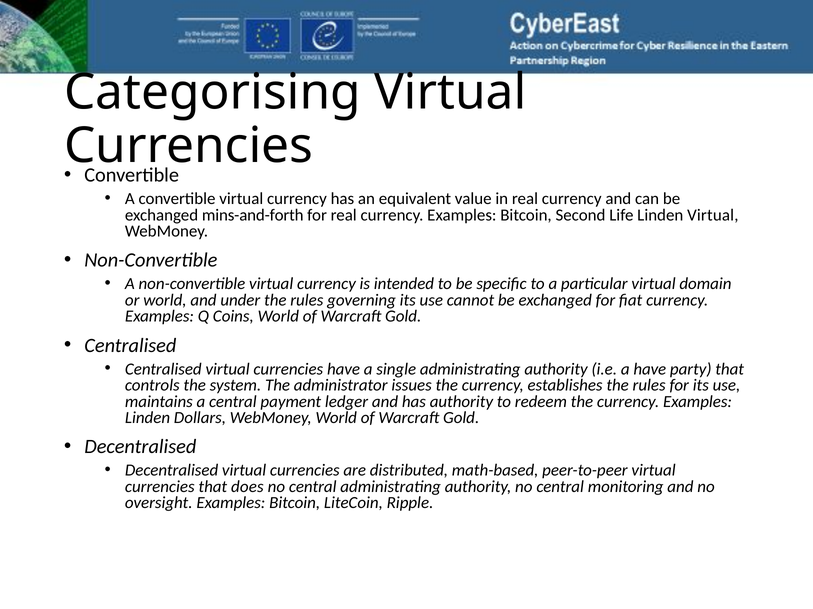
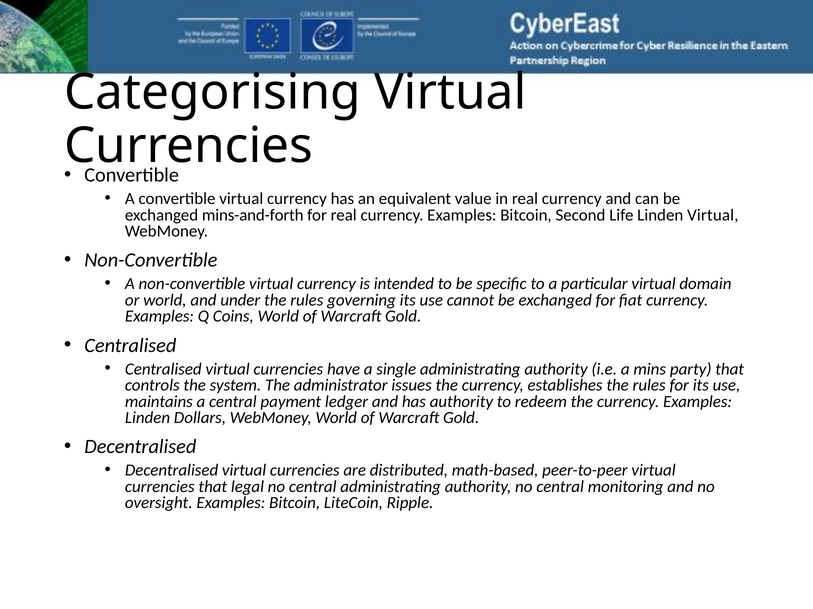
a have: have -> mins (650, 369)
does: does -> legal (247, 487)
